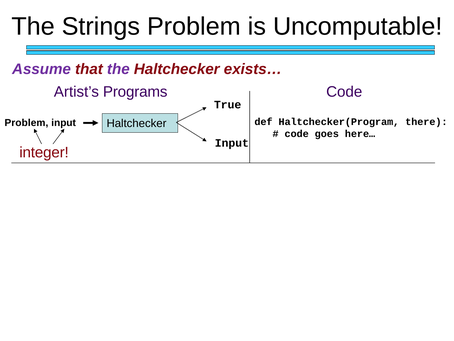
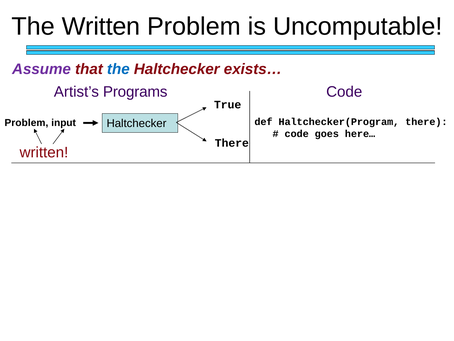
The Strings: Strings -> Written (101, 26)
the colour: purple -> blue (118, 69)
Input: Input -> There (232, 143)
integer: integer -> written (44, 152)
